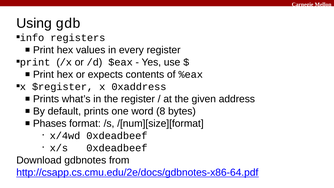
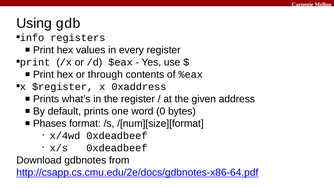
expects: expects -> through (105, 75)
8: 8 -> 0 (161, 111)
